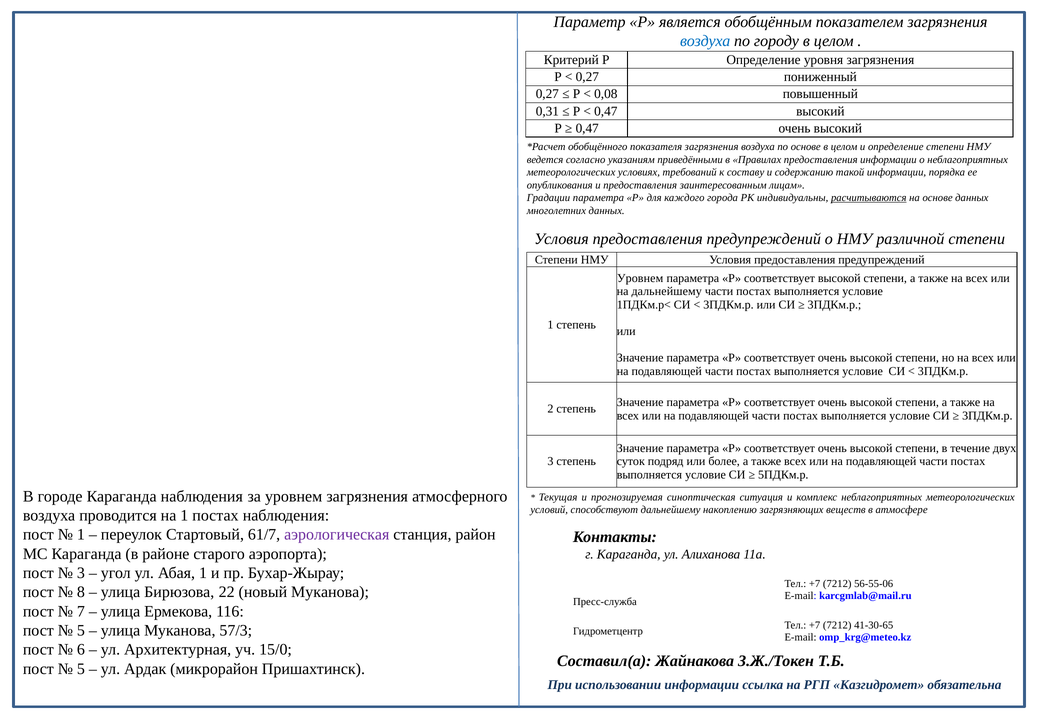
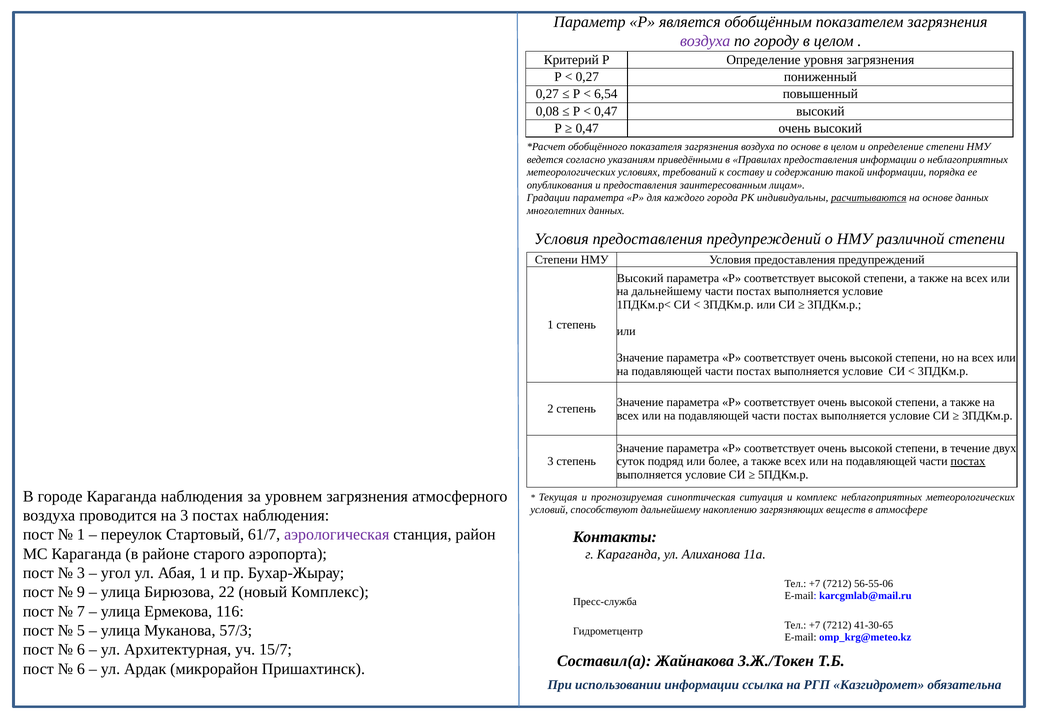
воздуха colour: blue -> purple (705, 41)
0,08: 0,08 -> 6,54 (606, 94)
0,31: 0,31 -> 0,08 (547, 111)
Уровнем: Уровнем -> Высокий (640, 278)
постах underline: none -> present (968, 461)
на 1: 1 -> 3 (184, 515)
8: 8 -> 9 (81, 592)
новый Муканова: Муканова -> Комплекс (330, 592)
15/0: 15/0 -> 15/7 (276, 649)
5: 5 -> 6 (81, 669)
